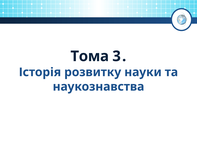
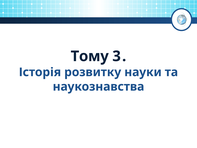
Тома: Тома -> Тому (90, 56)
